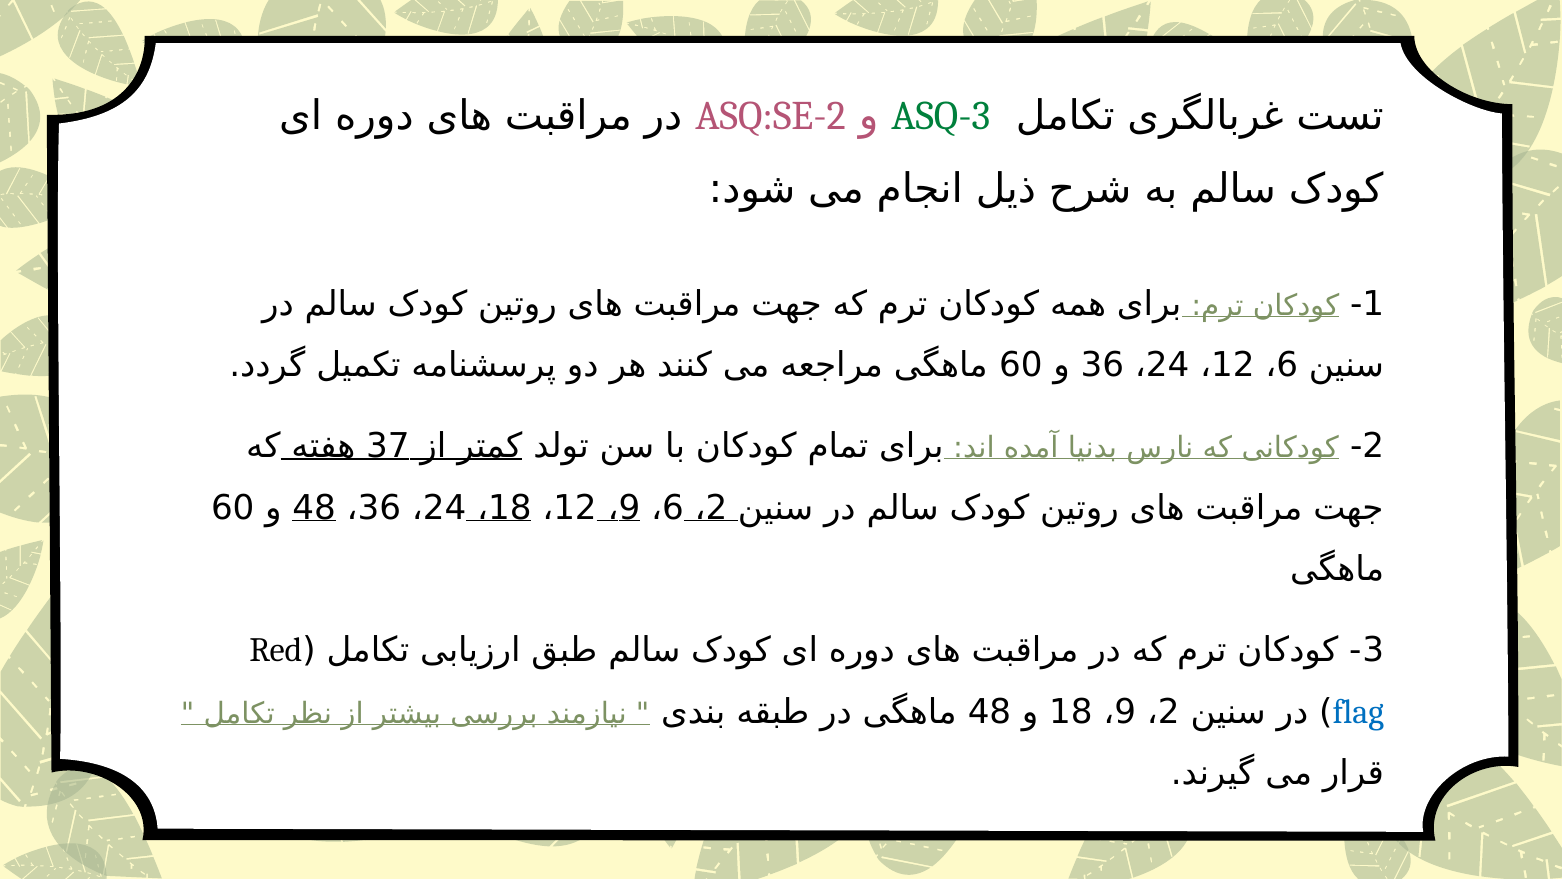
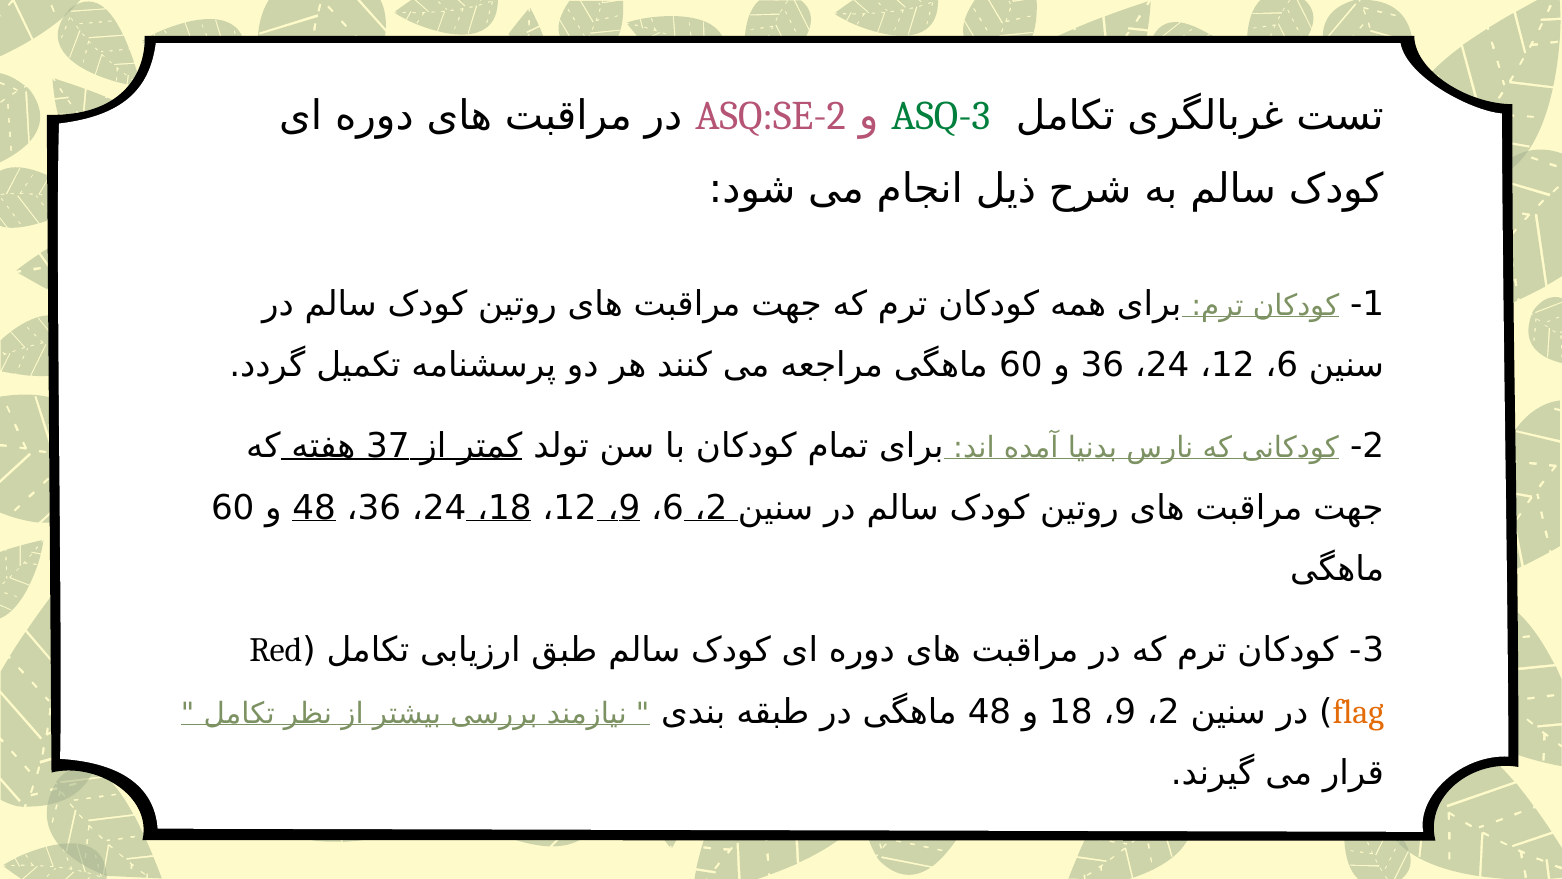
flag colour: blue -> orange (1358, 711)
